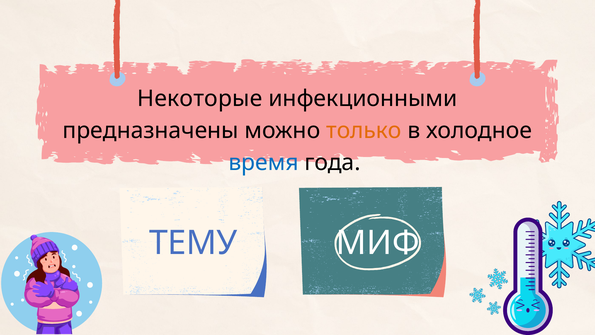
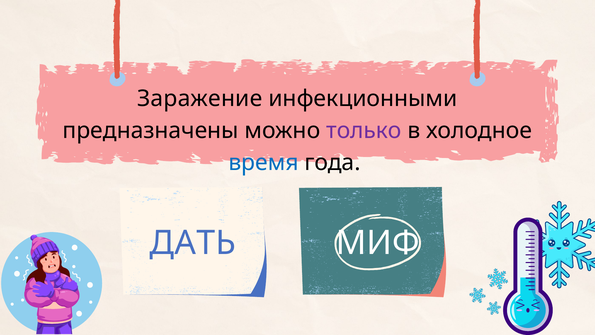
Некоторые: Некоторые -> Заражение (200, 99)
только colour: orange -> purple (364, 131)
ТЕМУ: ТЕМУ -> ДАТЬ (193, 243)
